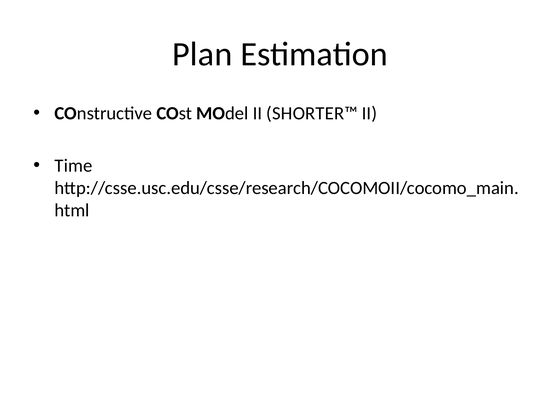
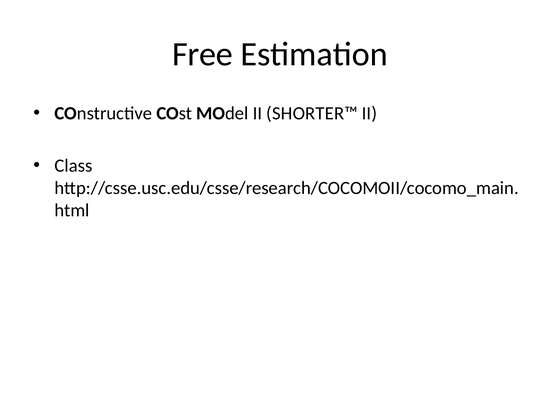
Plan: Plan -> Free (203, 54)
Time: Time -> Class (74, 166)
